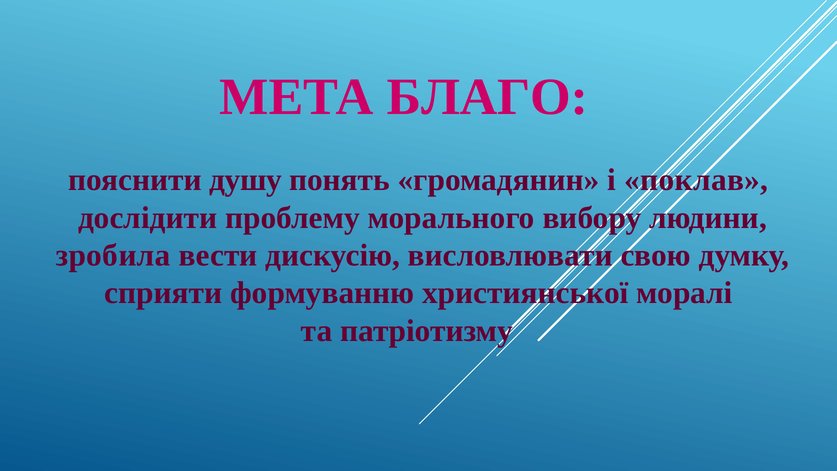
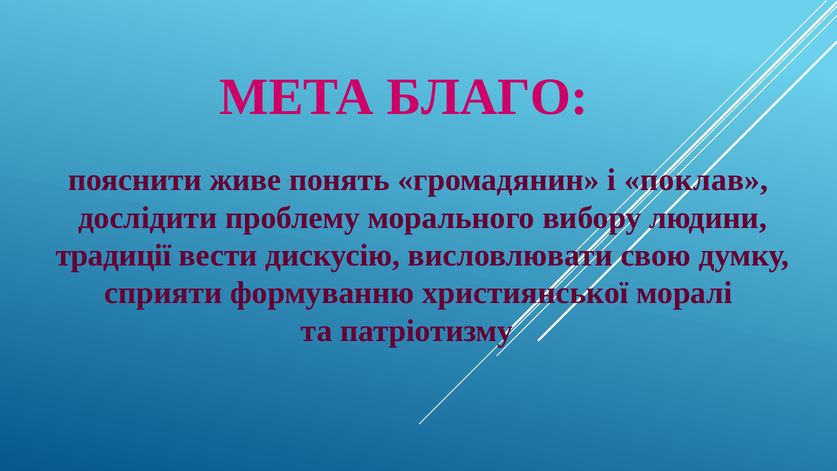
душу: душу -> живе (245, 180)
зробила: зробила -> традиції (113, 255)
